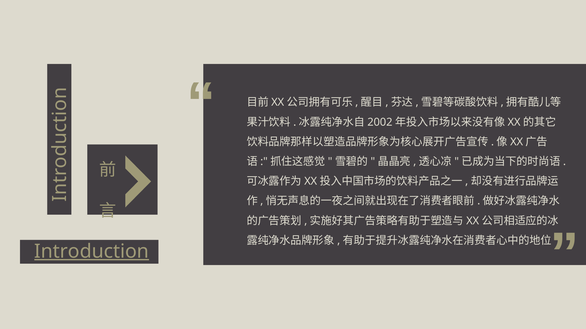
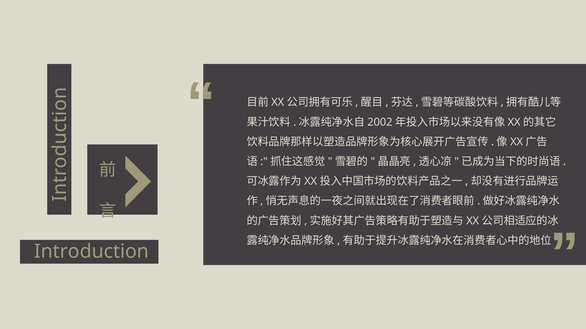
Introduction underline: present -> none (92, 252)
